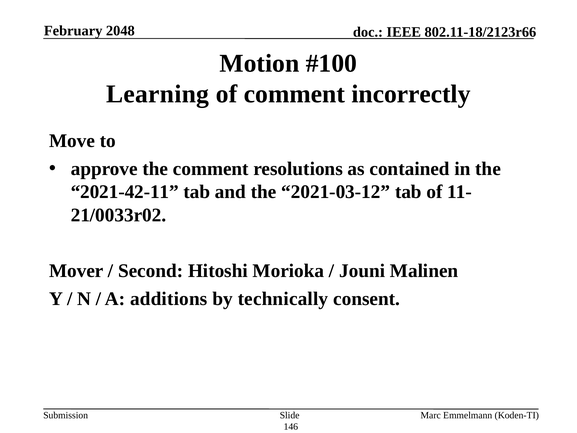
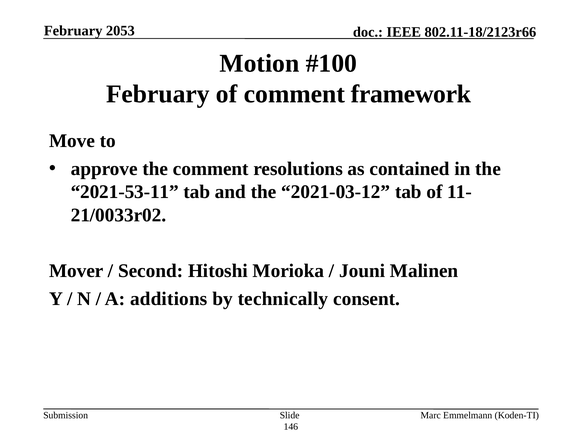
2048: 2048 -> 2053 (120, 31)
Learning: Learning -> February (158, 94)
incorrectly: incorrectly -> framework (411, 94)
2021-42-11: 2021-42-11 -> 2021-53-11 (125, 192)
